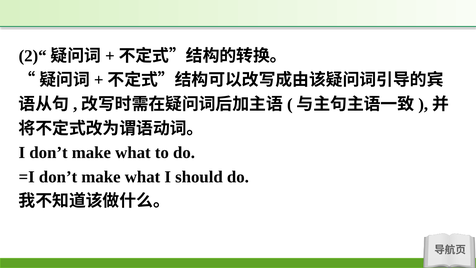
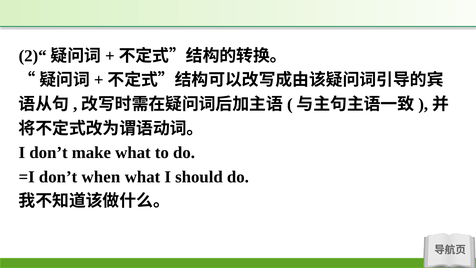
=I don’t make: make -> when (101, 177)
